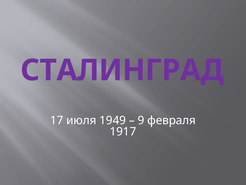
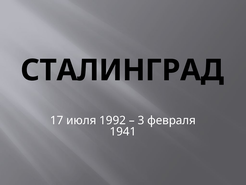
СТАЛИНГРАД colour: purple -> black (122, 70)
1949: 1949 -> 1992 (113, 120)
9: 9 -> 3 (141, 120)
1917: 1917 -> 1941 (123, 131)
